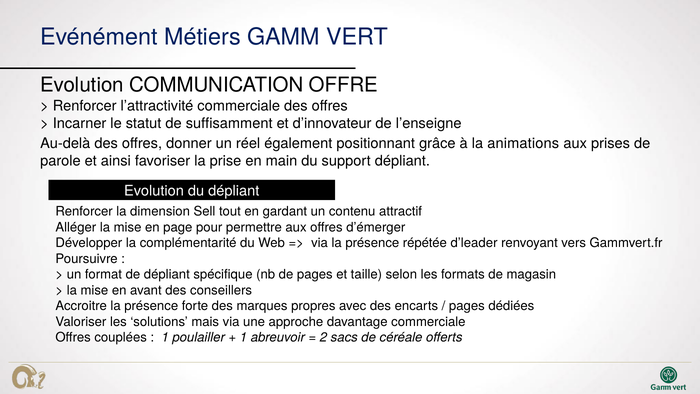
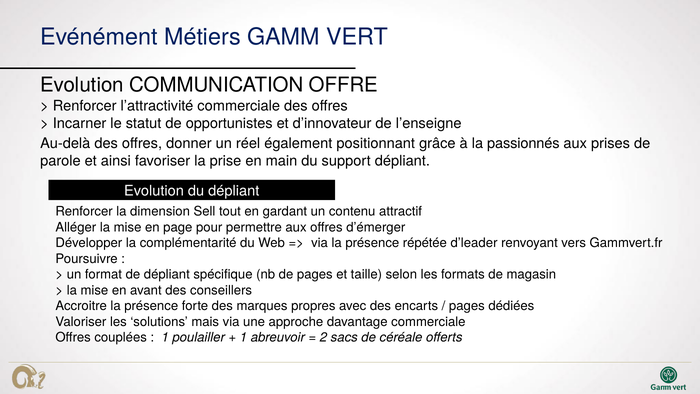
suffisamment: suffisamment -> opportunistes (229, 123)
animations: animations -> passionnés (523, 144)
